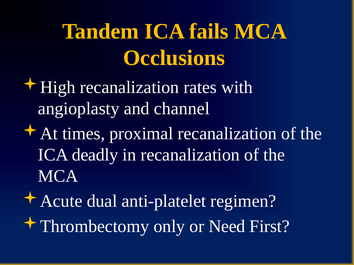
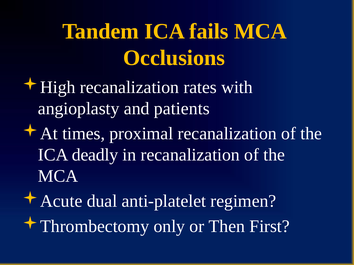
channel: channel -> patients (182, 109)
Need: Need -> Then (227, 227)
